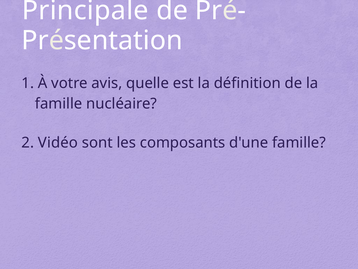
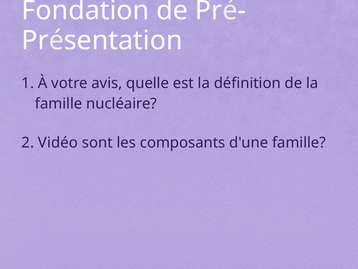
Principale: Principale -> Fondation (85, 11)
